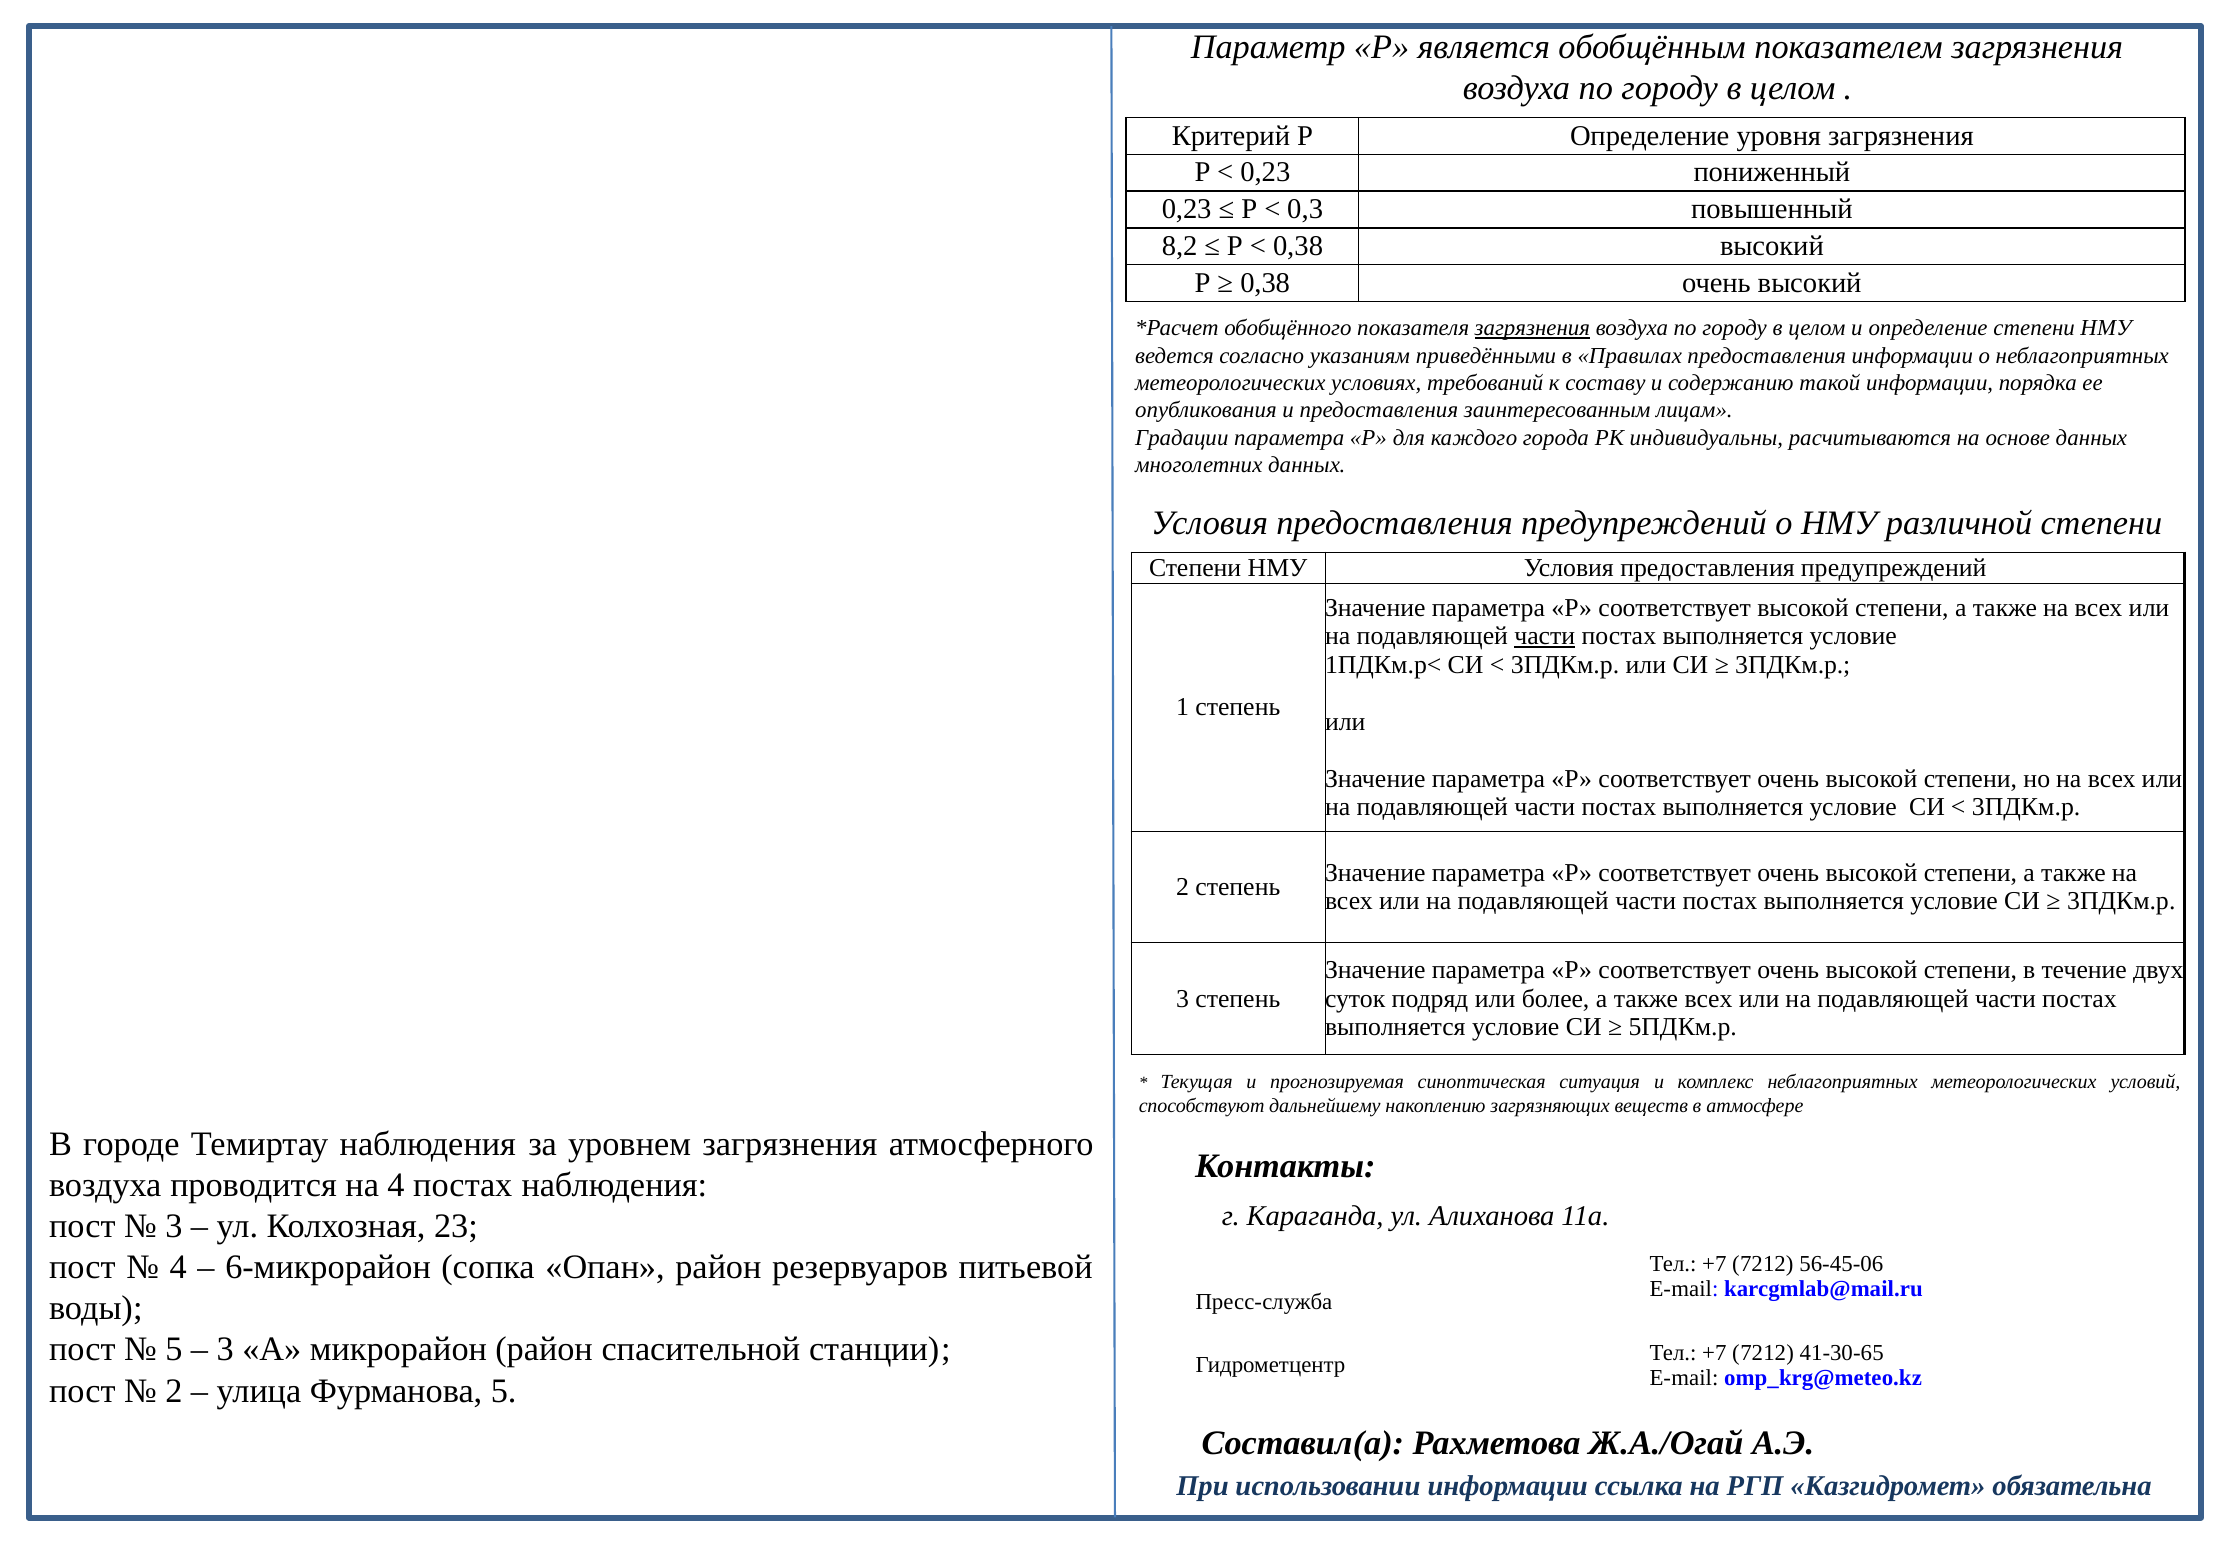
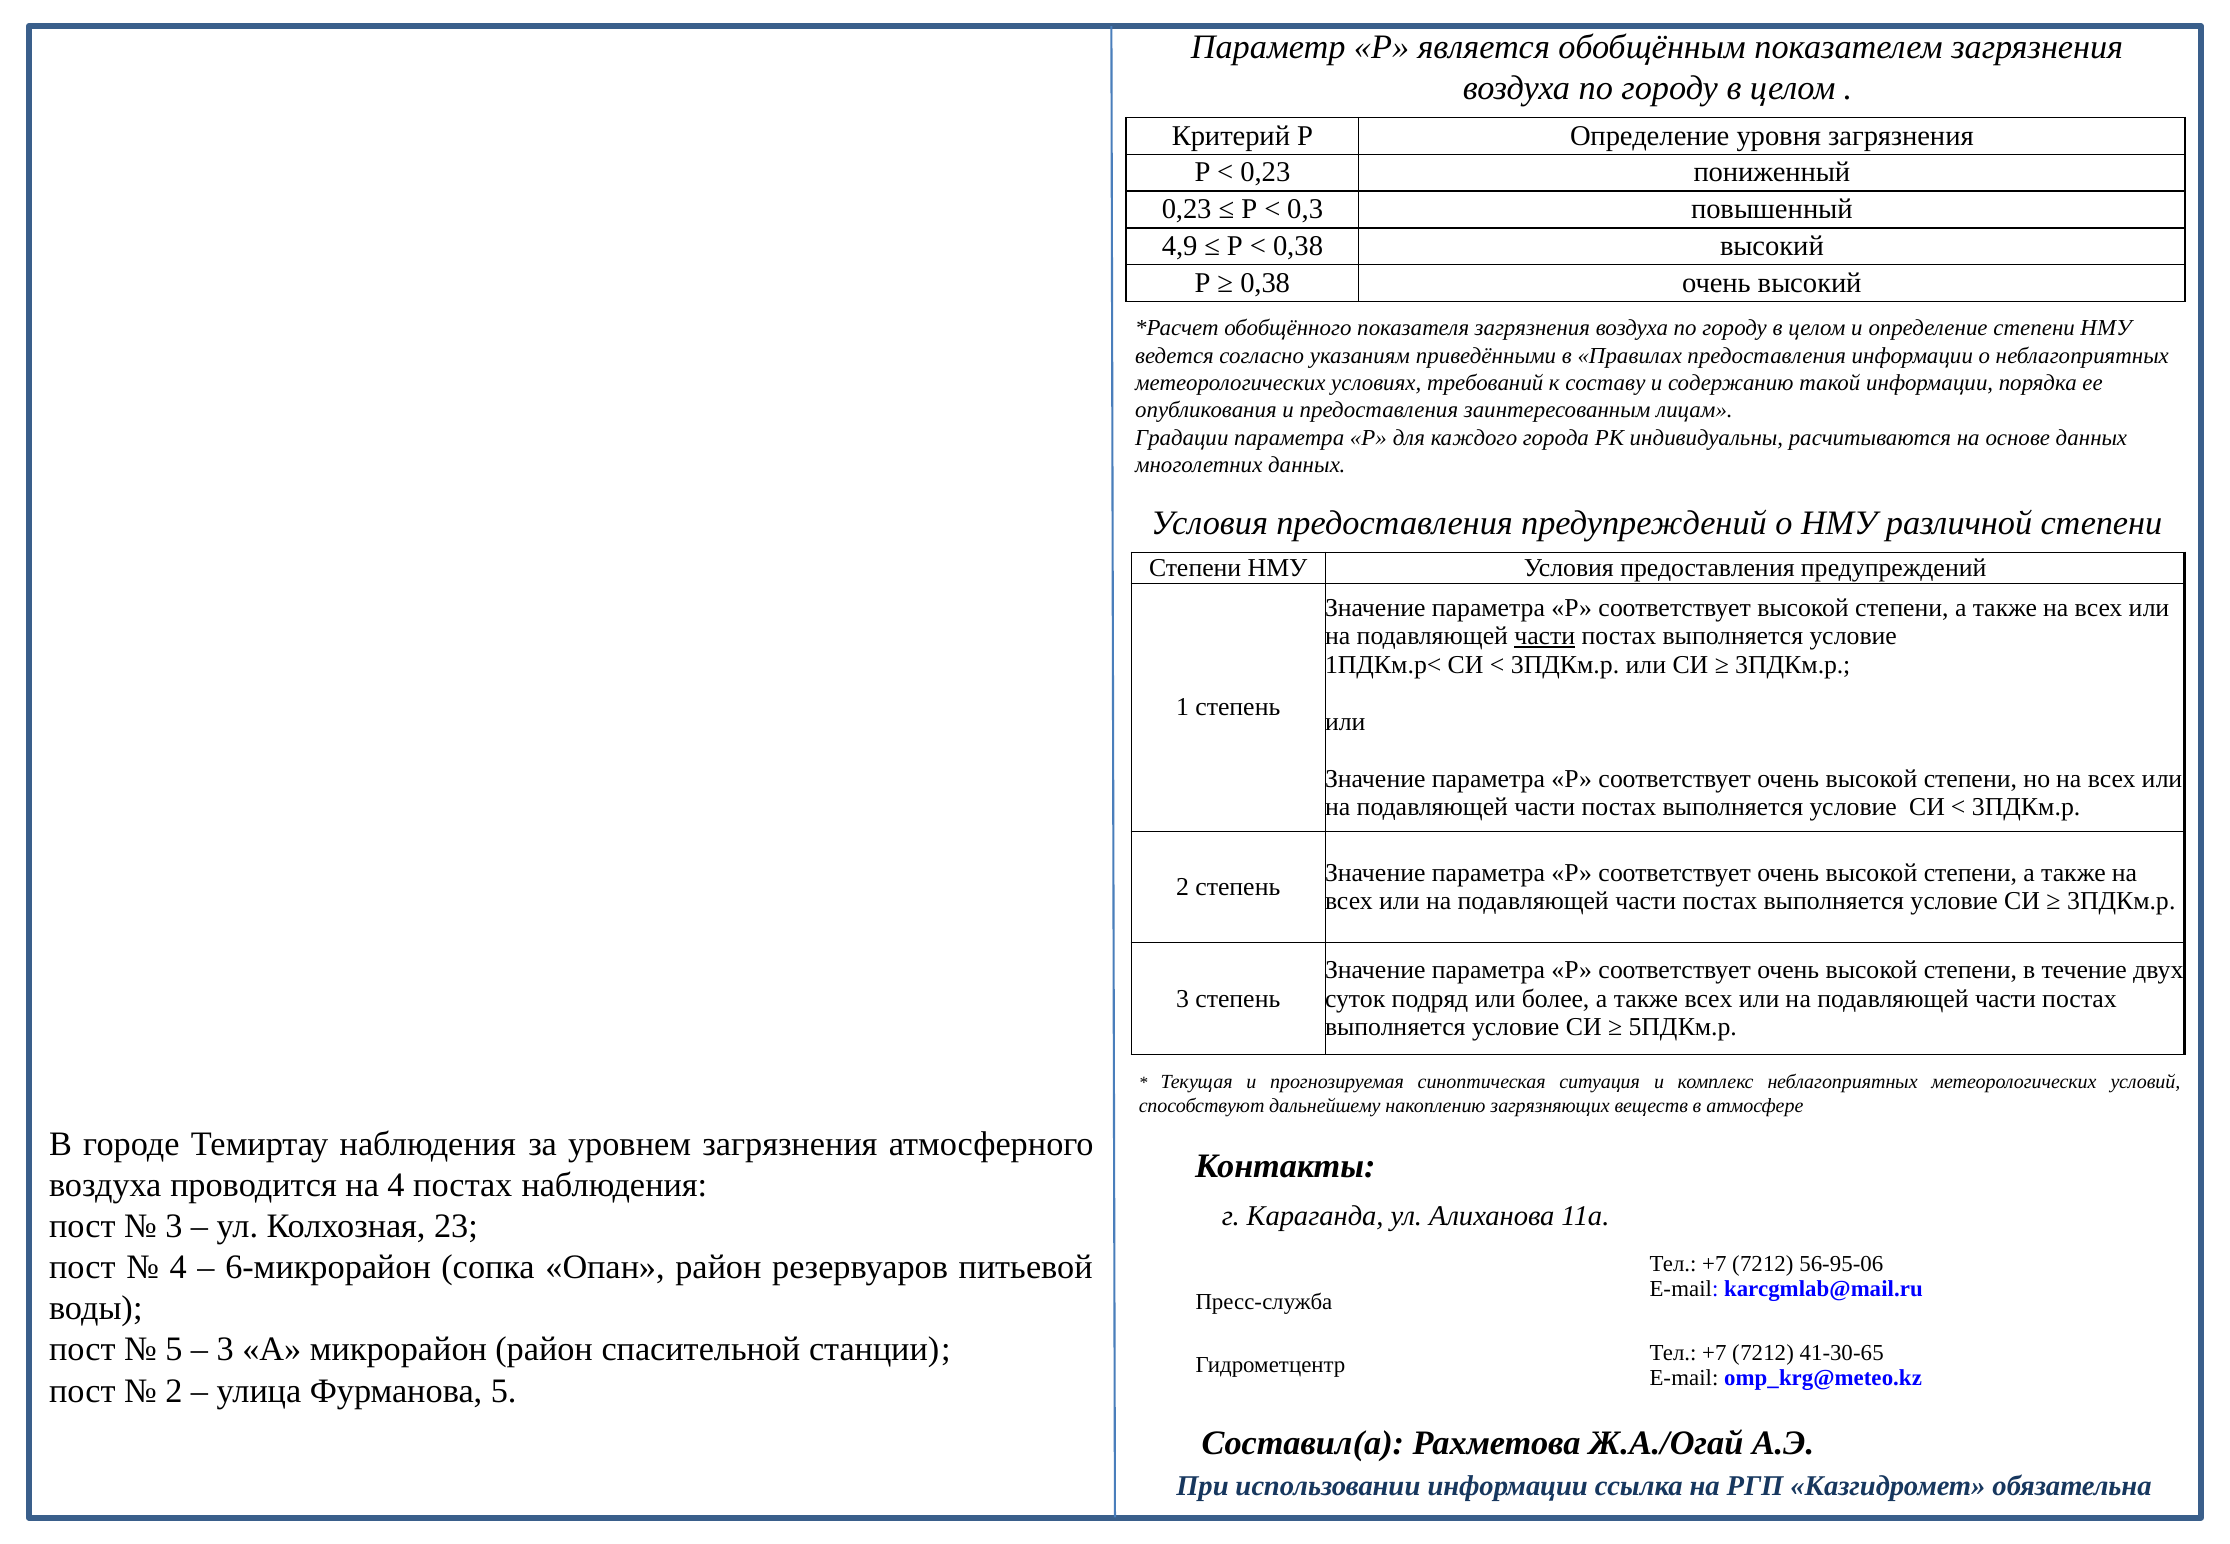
8,2: 8,2 -> 4,9 (1180, 246)
загрязнения underline: present -> none (1532, 328)
56-45-06: 56-45-06 -> 56-95-06 (1841, 1263)
